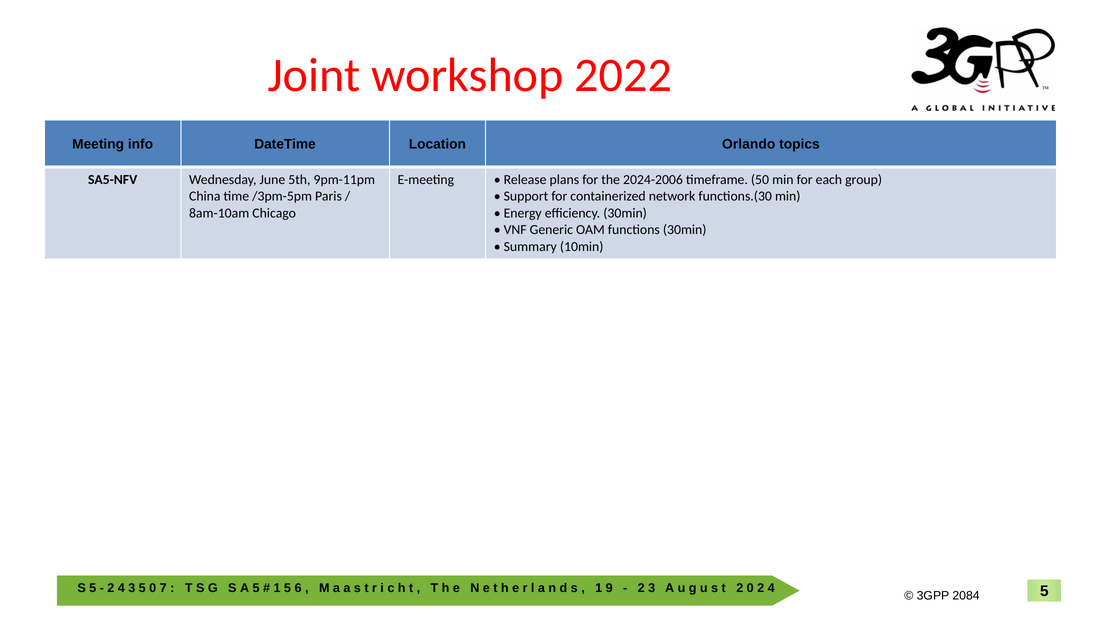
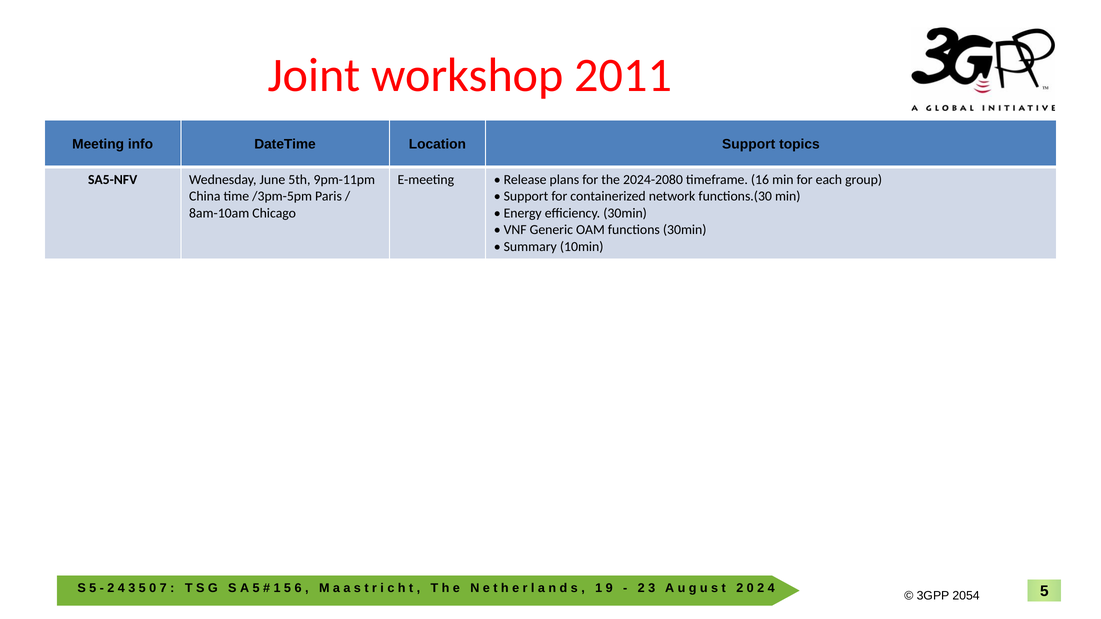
2022: 2022 -> 2011 (623, 76)
Location Orlando: Orlando -> Support (749, 144)
2024-2006: 2024-2006 -> 2024-2080 (653, 180)
50: 50 -> 16 (760, 180)
2084: 2084 -> 2054 (966, 596)
